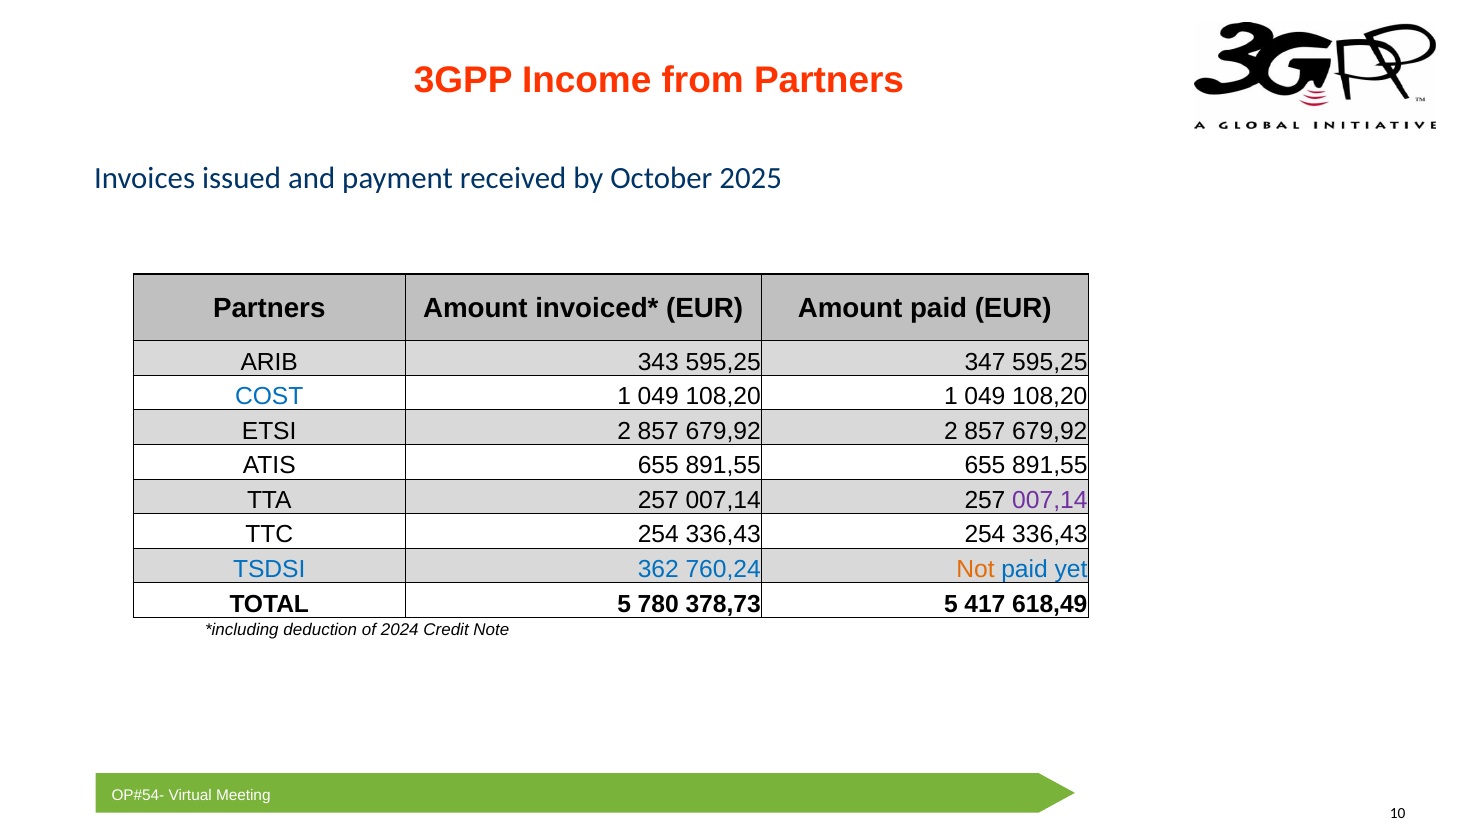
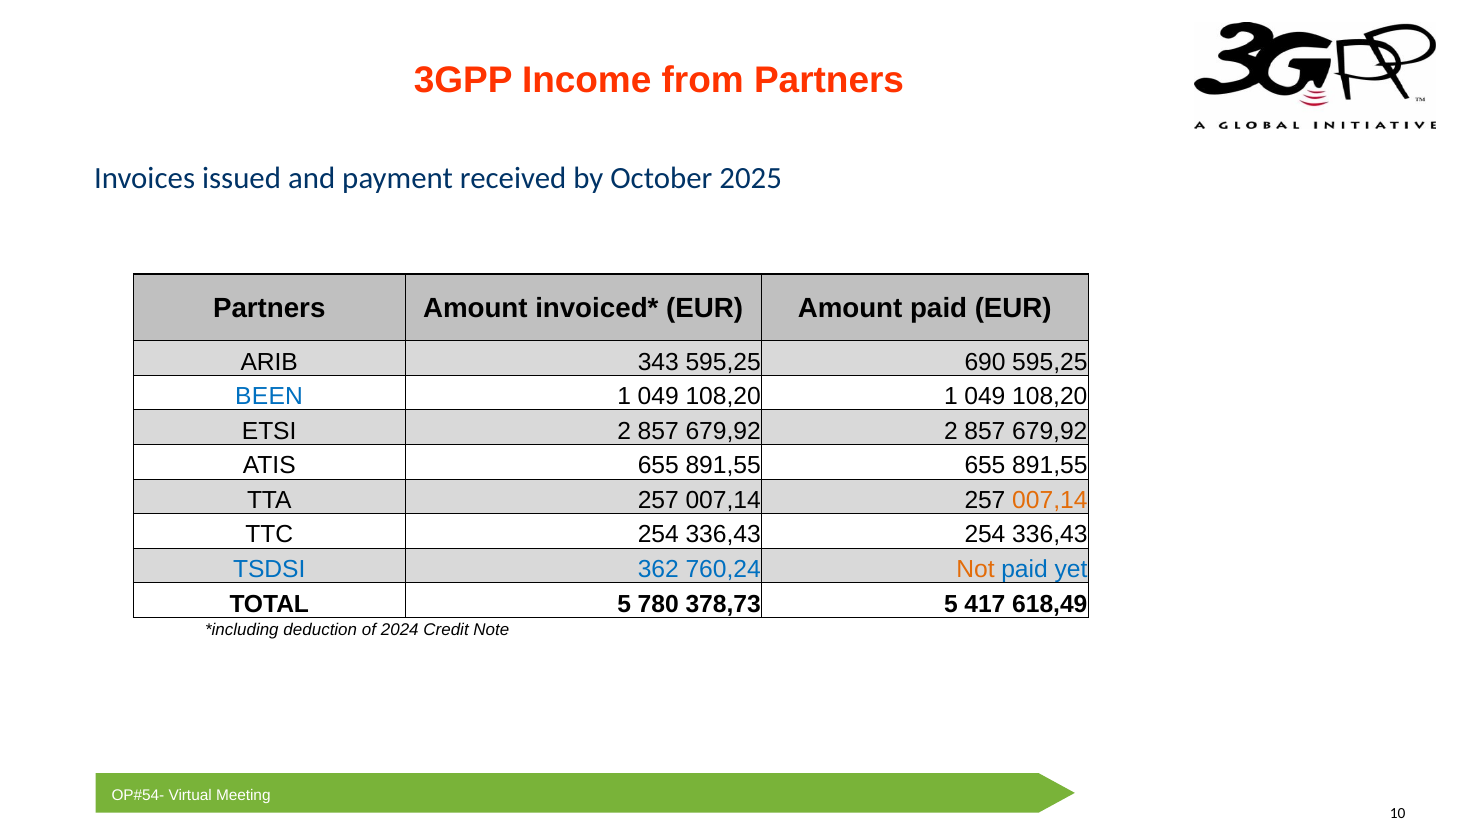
347: 347 -> 690 (985, 362)
COST: COST -> BEEN (269, 396)
007,14 colour: purple -> orange (1050, 500)
